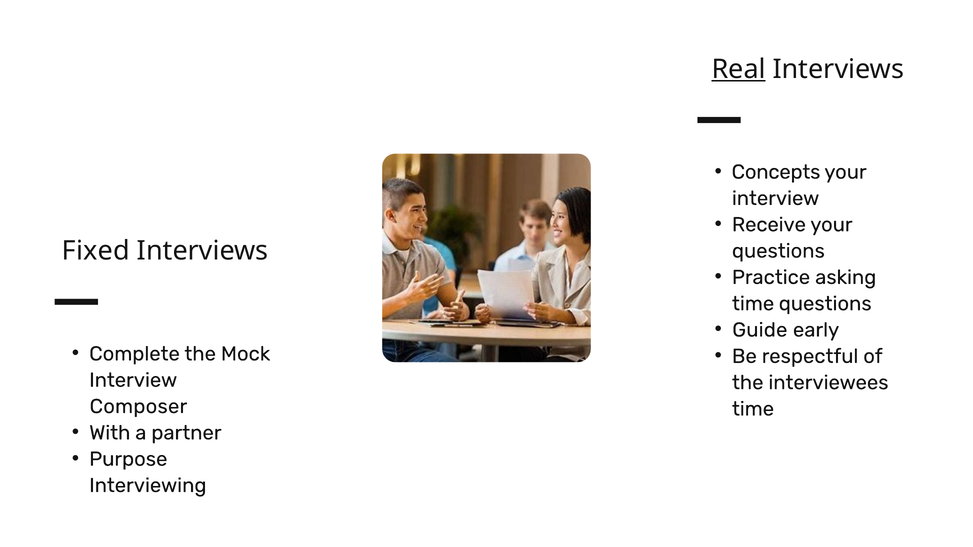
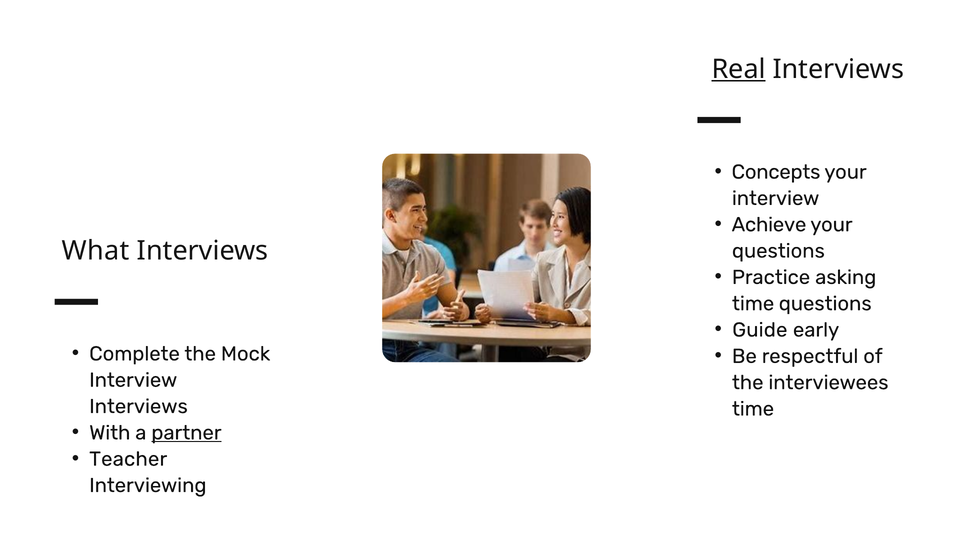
Receive: Receive -> Achieve (769, 225)
Fixed: Fixed -> What (96, 251)
Composer: Composer -> Interviews (139, 407)
partner underline: none -> present (186, 433)
Purpose: Purpose -> Teacher (128, 459)
